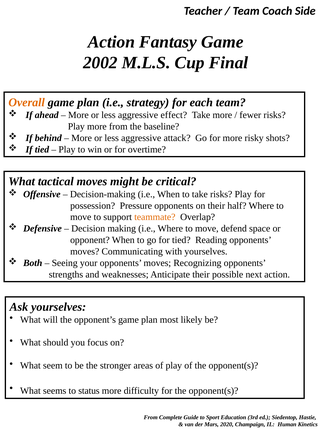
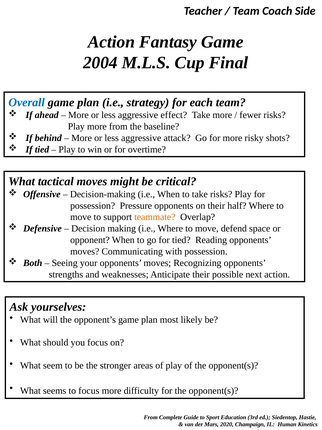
2002: 2002 -> 2004 (100, 63)
Overall colour: orange -> blue (27, 102)
with yourselves: yourselves -> possession (206, 251)
to status: status -> focus (89, 390)
